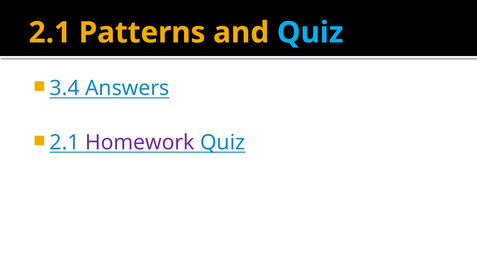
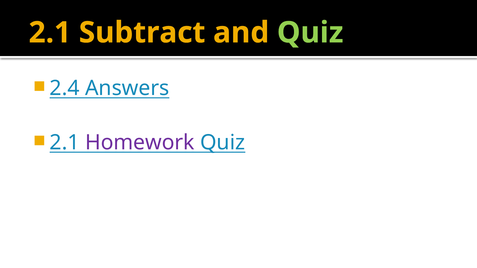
Patterns: Patterns -> Subtract (142, 33)
Quiz colour: light blue -> light green (310, 33)
3.4: 3.4 -> 2.4 (65, 88)
